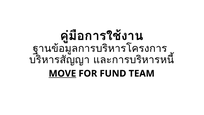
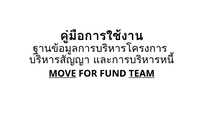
TEAM underline: none -> present (142, 73)
